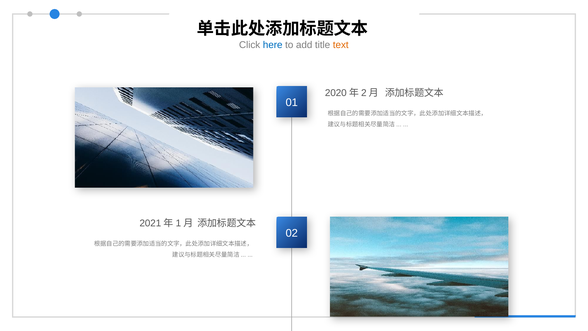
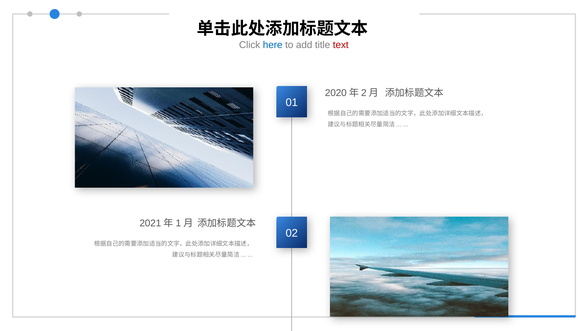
text colour: orange -> red (341, 45)
